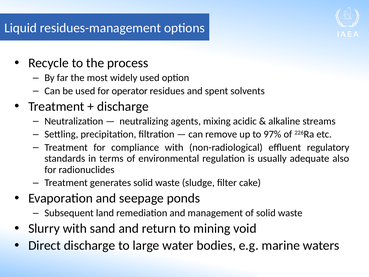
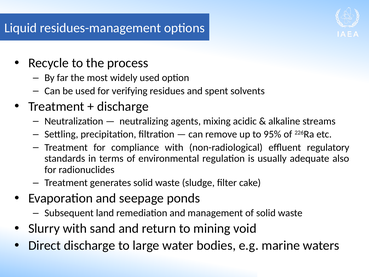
operator: operator -> verifying (130, 91)
97%: 97% -> 95% (272, 134)
